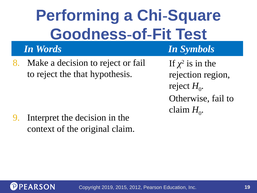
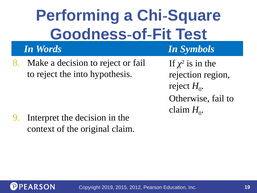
that: that -> into (81, 74)
